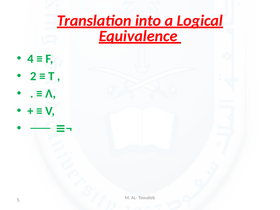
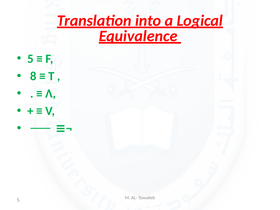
4: 4 -> 5 (30, 59)
2: 2 -> 8 (33, 76)
